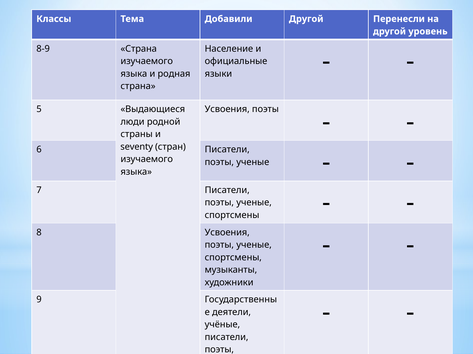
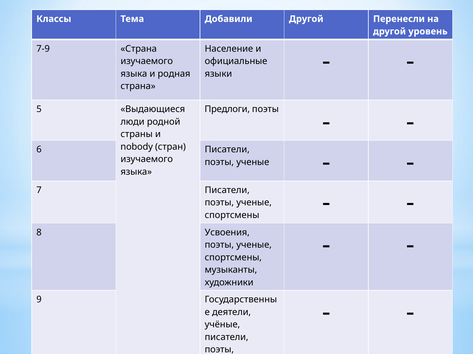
8-9: 8-9 -> 7-9 (43, 49)
Усвоения: Усвоения -> Предлоги (227, 109)
seventy: seventy -> nobody (137, 147)
